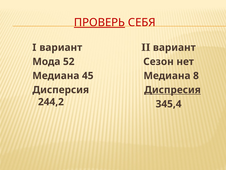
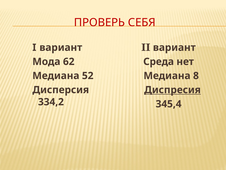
ПРОВЕРЬ underline: present -> none (100, 22)
52: 52 -> 62 (69, 61)
Сезон: Сезон -> Среда (159, 61)
45: 45 -> 52 (88, 76)
244,2: 244,2 -> 334,2 (51, 102)
